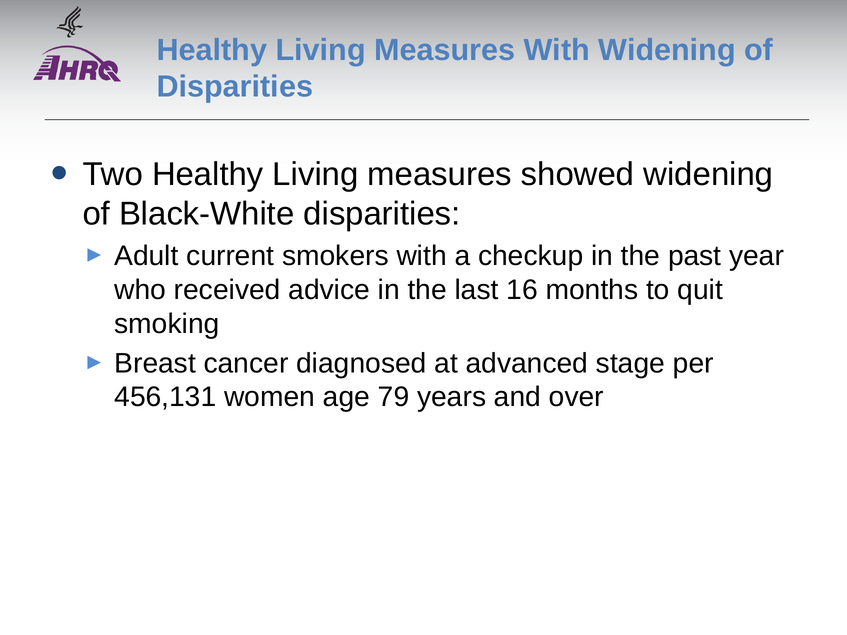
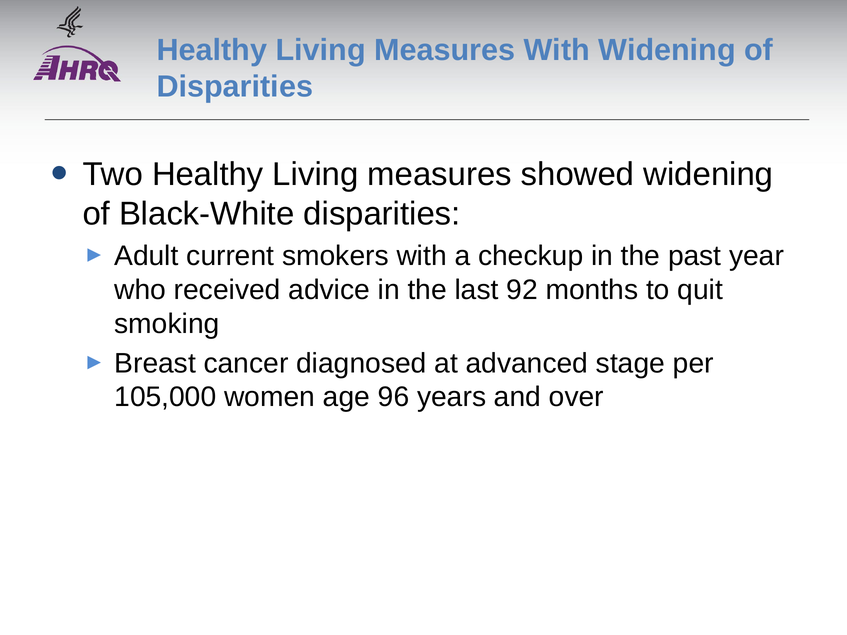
16: 16 -> 92 (522, 290)
456,131: 456,131 -> 105,000 (165, 397)
79: 79 -> 96 (394, 397)
